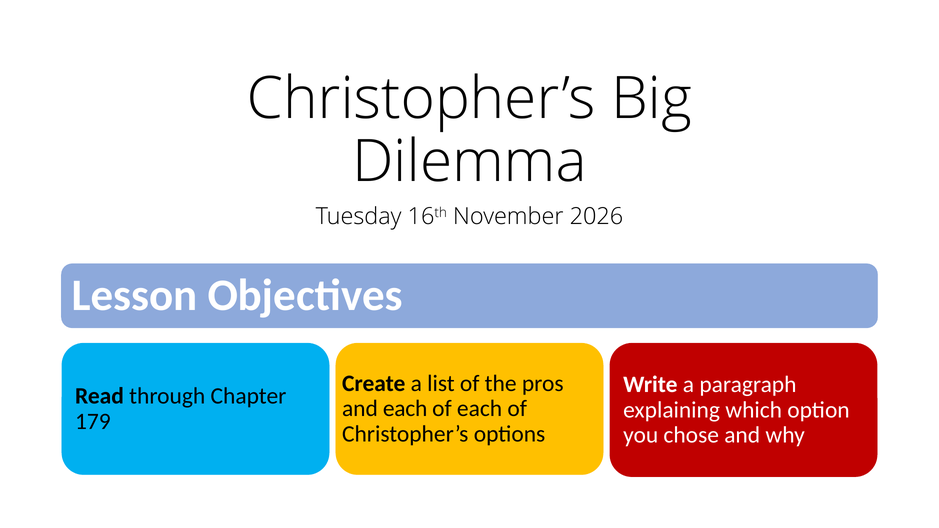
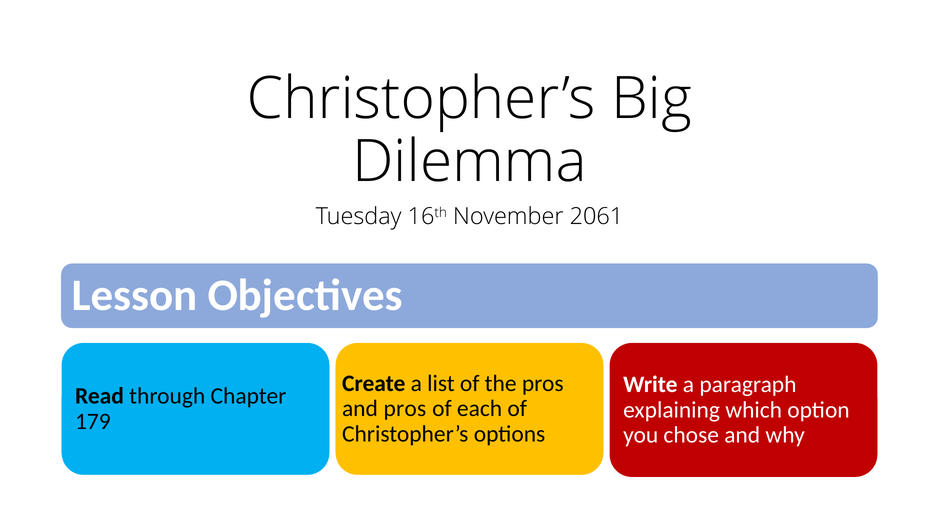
2026: 2026 -> 2061 (596, 216)
and each: each -> pros (405, 409)
